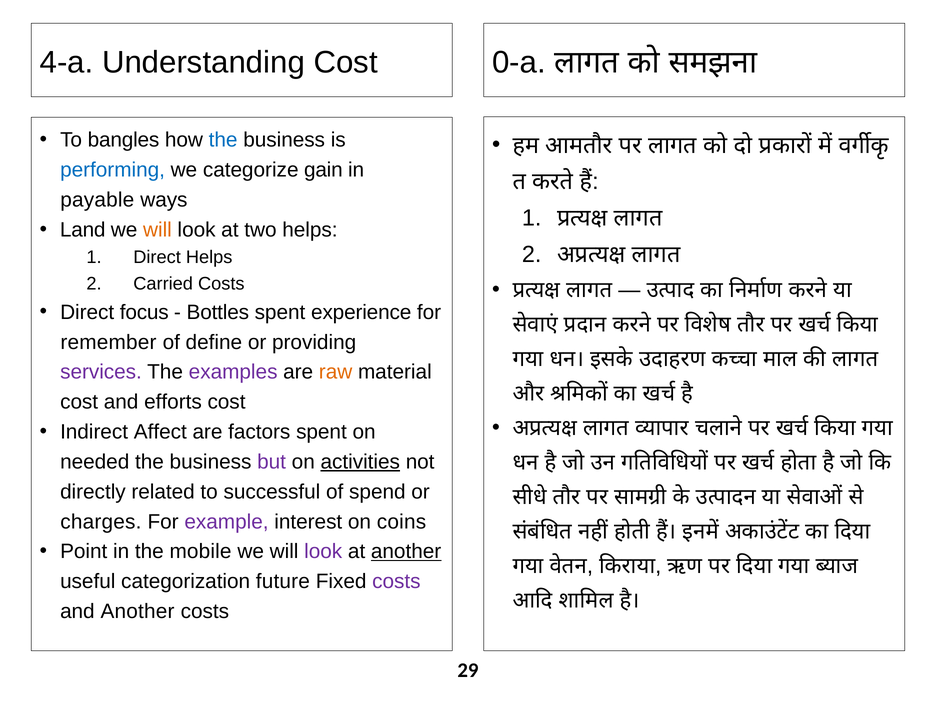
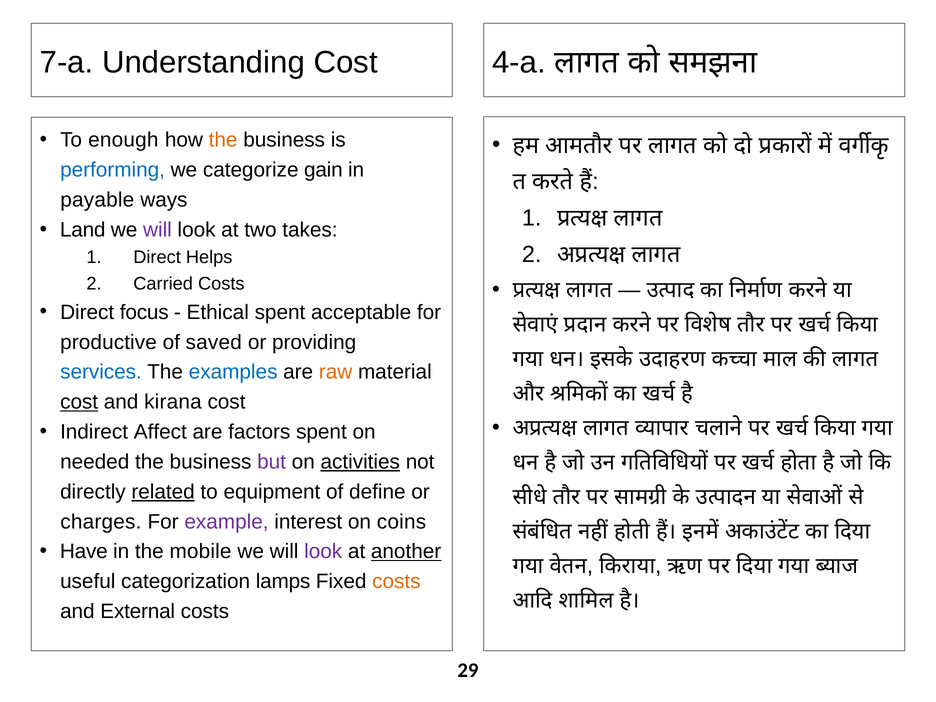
4-a: 4-a -> 7-a (67, 62)
0-a: 0-a -> 4-a (519, 62)
bangles: bangles -> enough (123, 140)
the colour: blue -> orange (223, 140)
will colour: orange -> purple (157, 230)
two helps: helps -> takes (310, 230)
Bottles: Bottles -> Ethical (218, 312)
experience: experience -> acceptable (361, 312)
remember: remember -> productive (109, 342)
define: define -> saved (214, 342)
services colour: purple -> blue (101, 372)
examples colour: purple -> blue (233, 372)
cost underline: none -> present (79, 402)
efforts: efforts -> kirana (173, 402)
related underline: none -> present (163, 492)
successful: successful -> equipment (272, 492)
spend: spend -> define (377, 492)
Point: Point -> Have (84, 552)
future: future -> lamps (283, 582)
costs colour: purple -> orange (396, 582)
and Another: Another -> External (138, 611)
